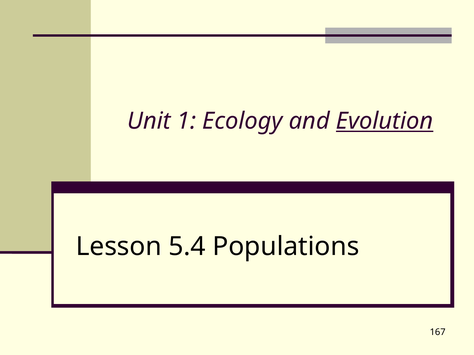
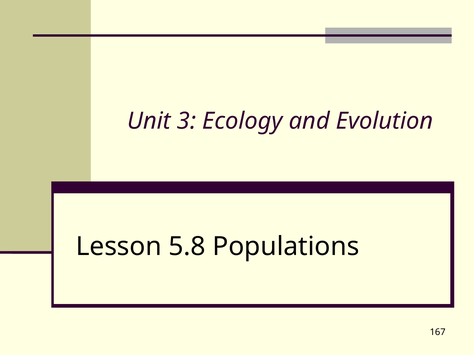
1: 1 -> 3 (186, 121)
Evolution underline: present -> none (385, 121)
5.4: 5.4 -> 5.8 (187, 247)
